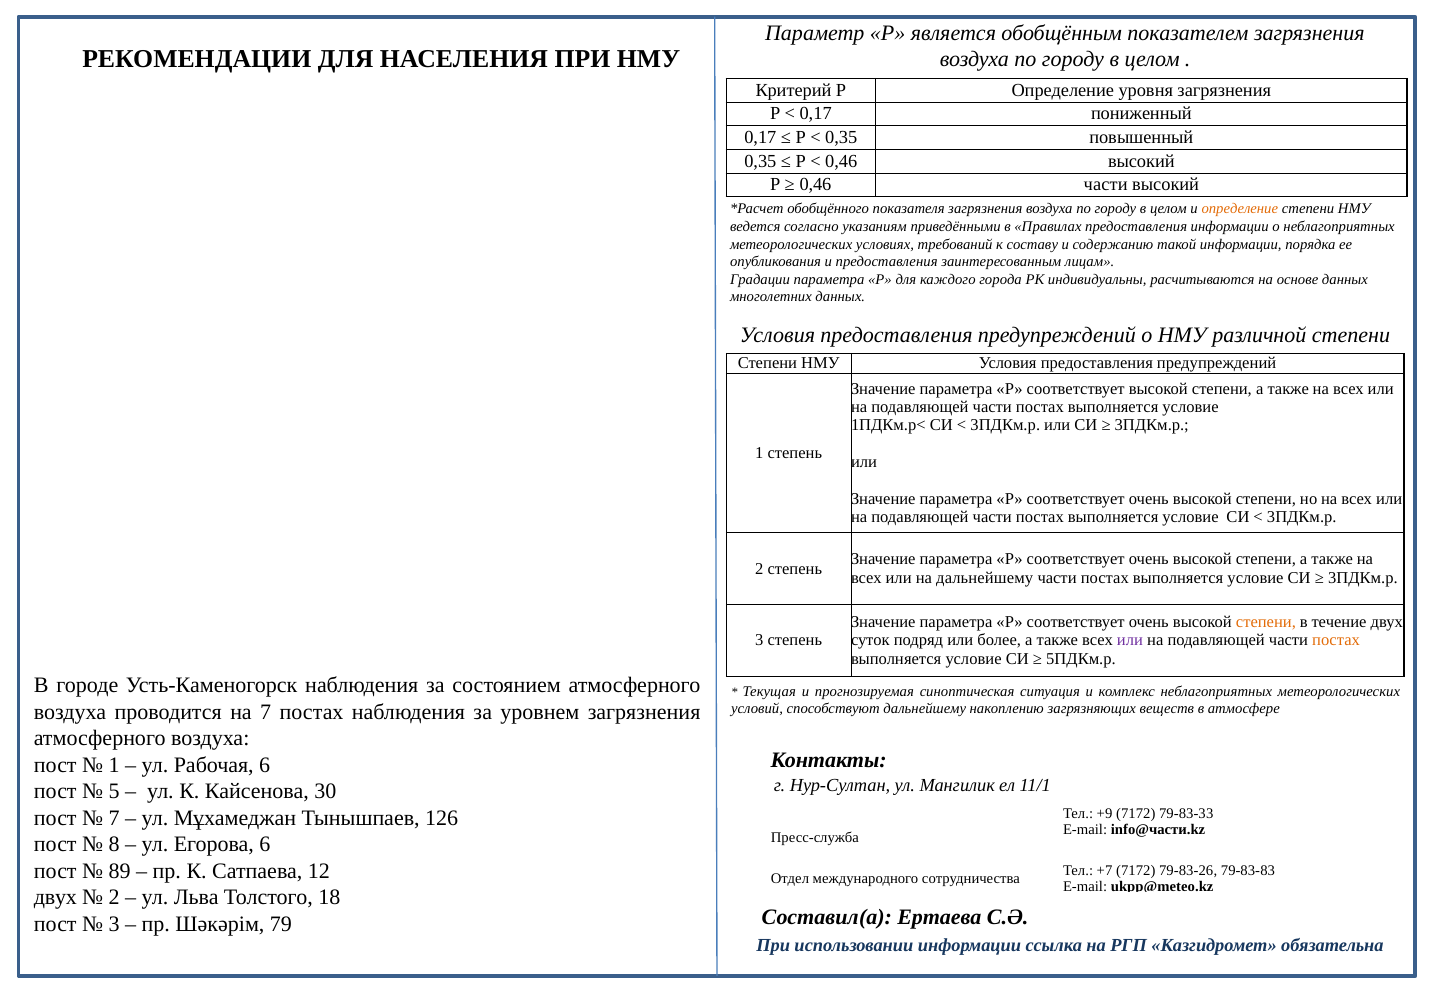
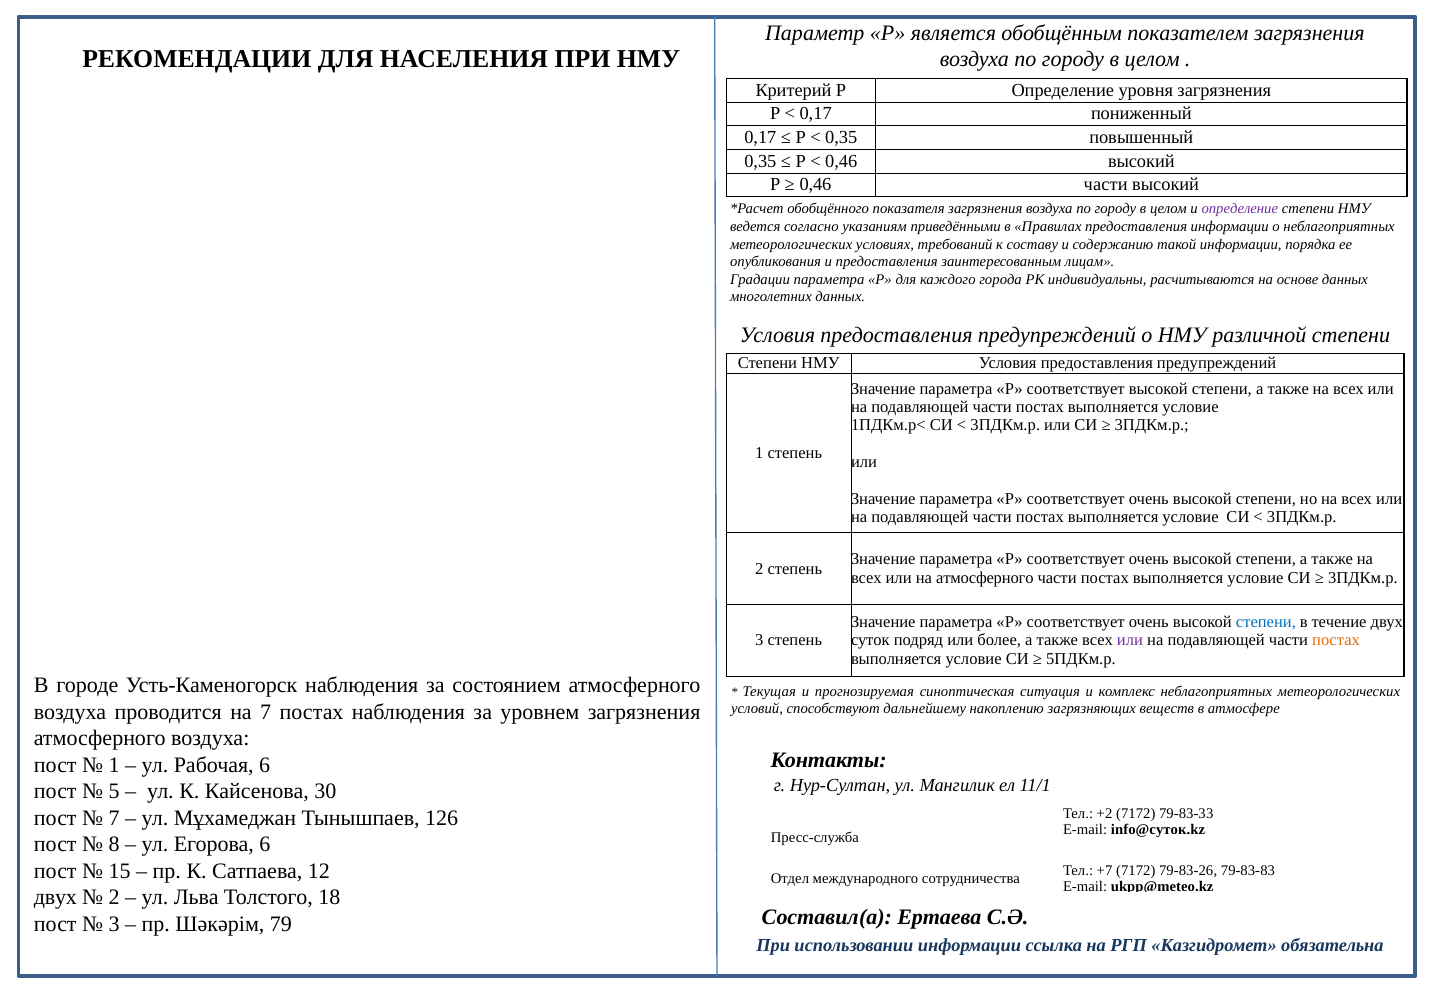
определение colour: orange -> purple (1240, 209)
на дальнейшему: дальнейшему -> атмосферного (985, 578)
степени colour: orange -> blue (1266, 622)
+9: +9 -> +2 (1105, 813)
info@части.kz: info@части.kz -> info@суток.kz (1158, 829)
89: 89 -> 15 (120, 871)
